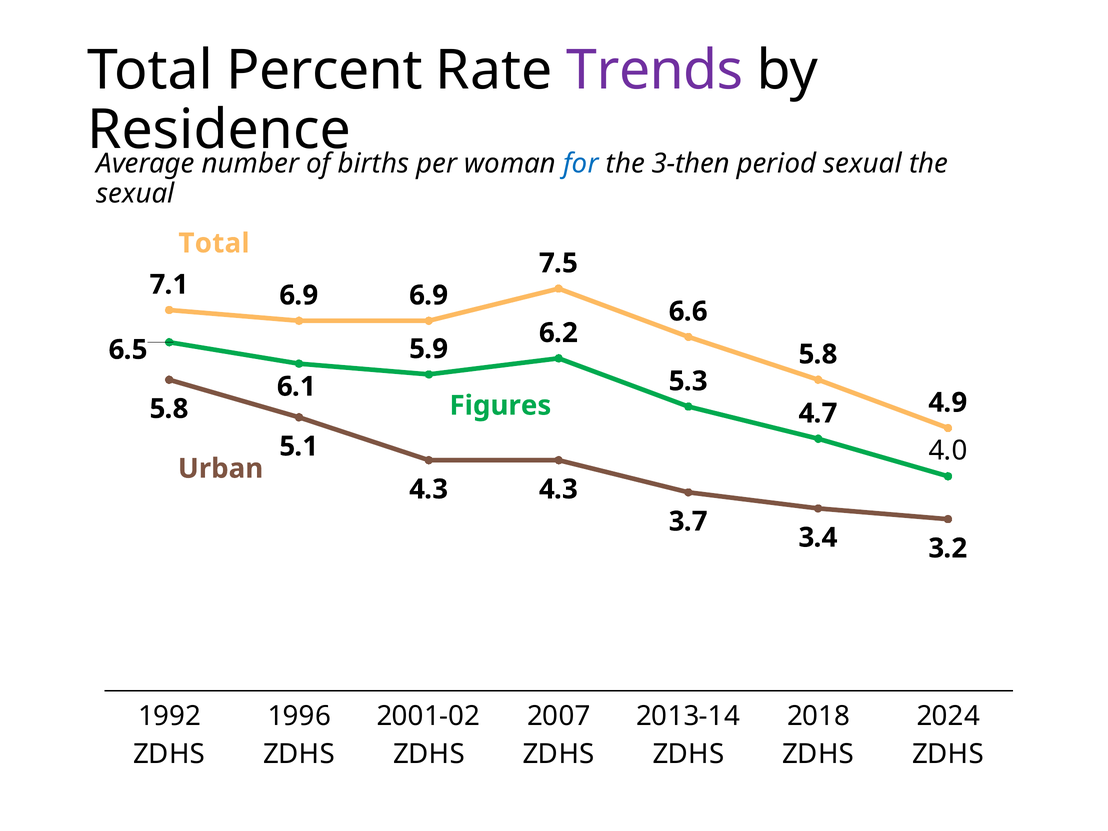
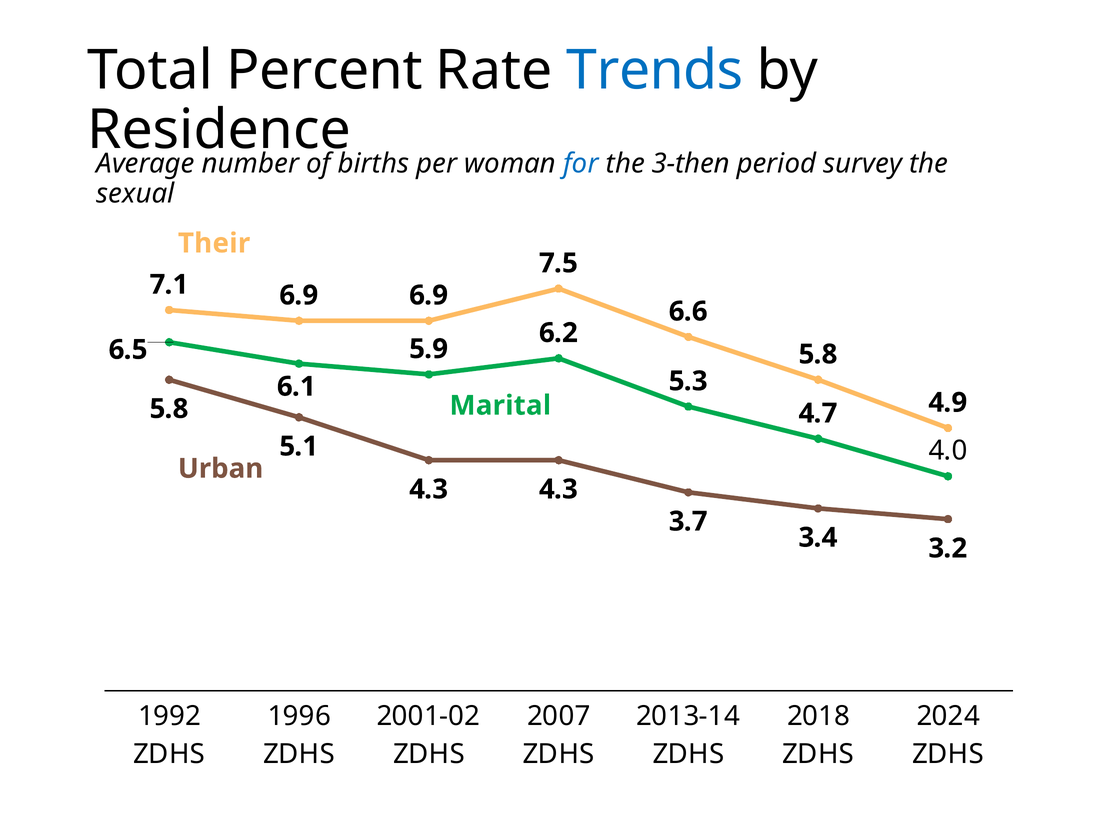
Trends colour: purple -> blue (655, 70)
period sexual: sexual -> survey (863, 163)
Total: Total -> Their (214, 243)
Figures: Figures -> Marital (500, 406)
